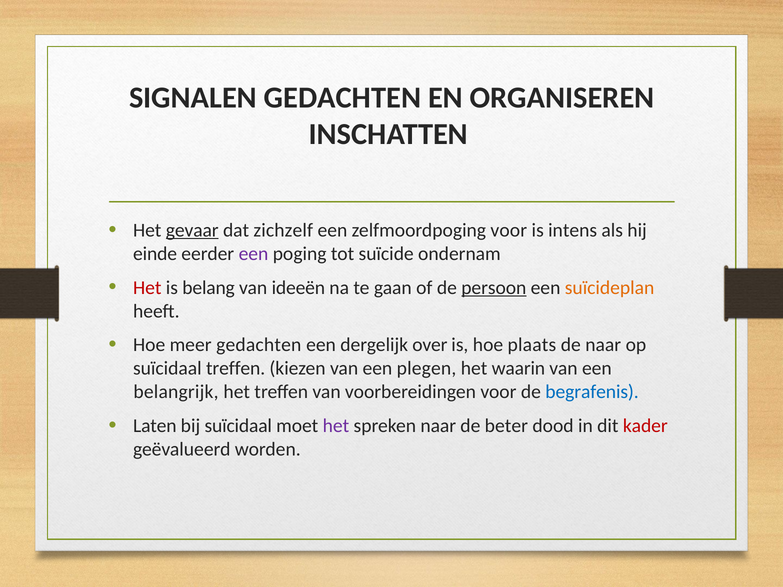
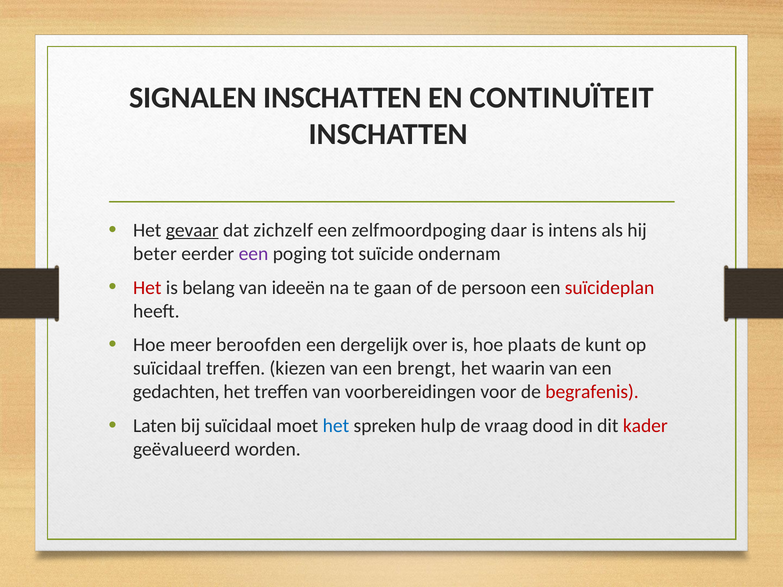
SIGNALEN GEDACHTEN: GEDACHTEN -> INSCHATTEN (343, 98)
ORGANISEREN: ORGANISEREN -> CONTINUÏTEIT (562, 98)
zelfmoordpoging voor: voor -> daar (509, 230)
einde: einde -> beter (155, 254)
persoon underline: present -> none (494, 288)
suïcideplan colour: orange -> red (610, 288)
meer gedachten: gedachten -> beroofden (259, 345)
de naar: naar -> kunt (603, 345)
plegen: plegen -> brengt (426, 369)
belangrijk: belangrijk -> gedachten (176, 392)
begrafenis colour: blue -> red (592, 392)
het colour: purple -> blue (336, 426)
spreken naar: naar -> hulp (438, 426)
beter: beter -> vraag (506, 426)
